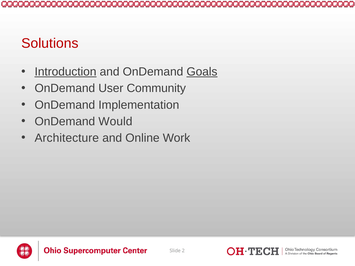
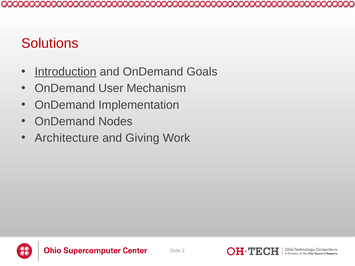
Goals underline: present -> none (202, 72)
Community: Community -> Mechanism (156, 88)
Would: Would -> Nodes (115, 122)
Online: Online -> Giving (142, 138)
